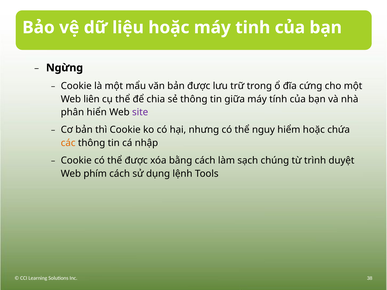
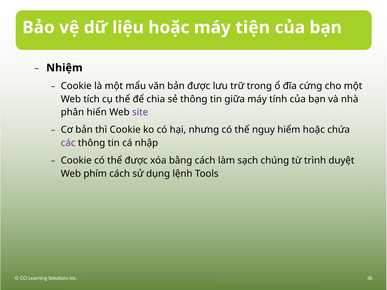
tinh: tinh -> tiện (253, 28)
Ngừng: Ngừng -> Nhiệm (64, 68)
liên: liên -> tích (92, 99)
các colour: orange -> purple (68, 143)
